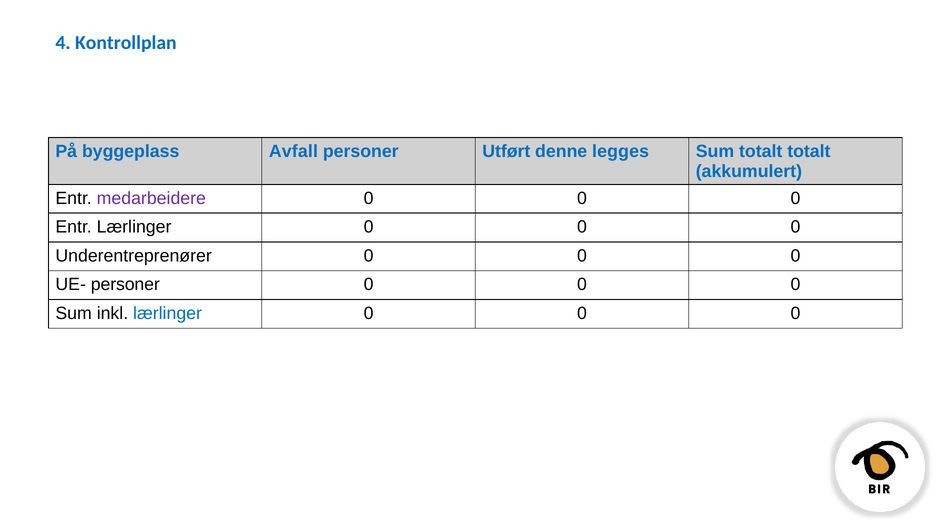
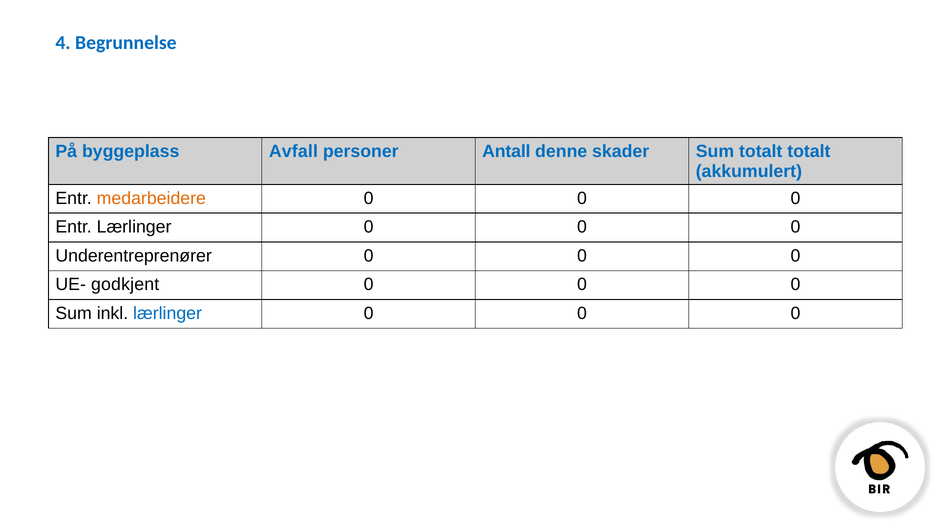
Kontrollplan: Kontrollplan -> Begrunnelse (126, 43)
Utført: Utført -> Antall (506, 151)
legges: legges -> skader (621, 151)
medarbeidere colour: purple -> orange (151, 198)
UE- personer: personer -> godkjent (125, 284)
